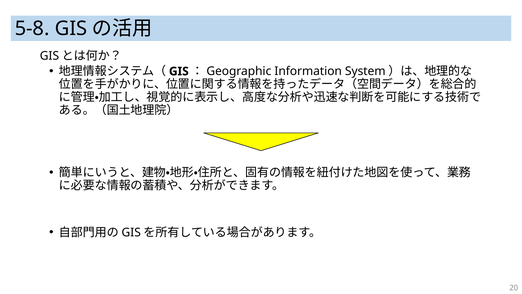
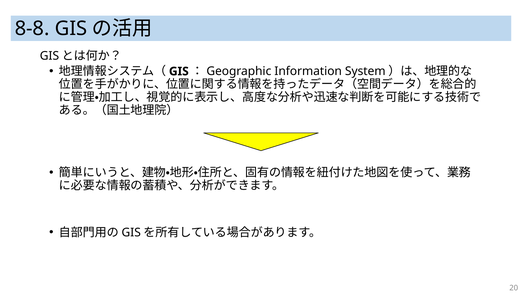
5-8: 5-8 -> 8-8 (32, 28)
